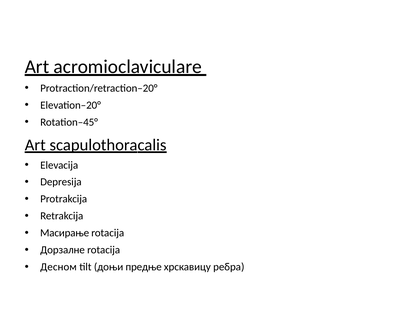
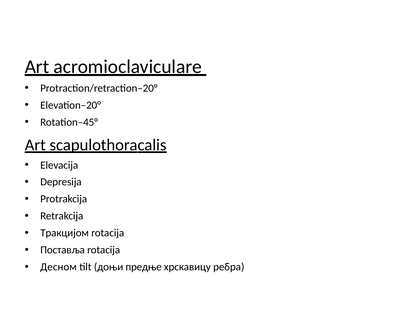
Масирање: Масирање -> Тракцијом (65, 233)
Дорзалне: Дорзалне -> Поставља (63, 250)
